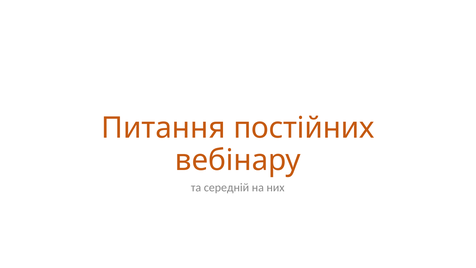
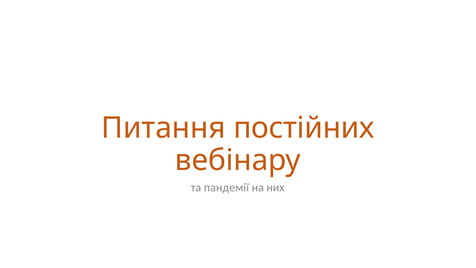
середній: середній -> пандемії (226, 187)
